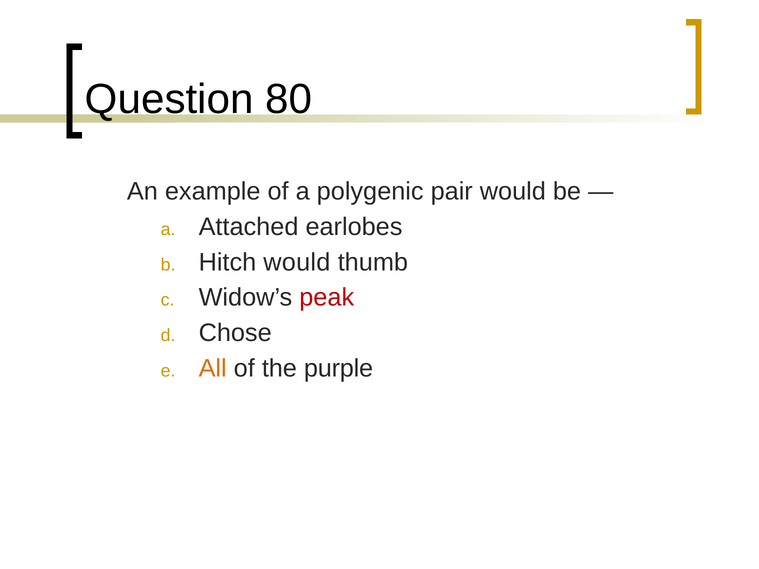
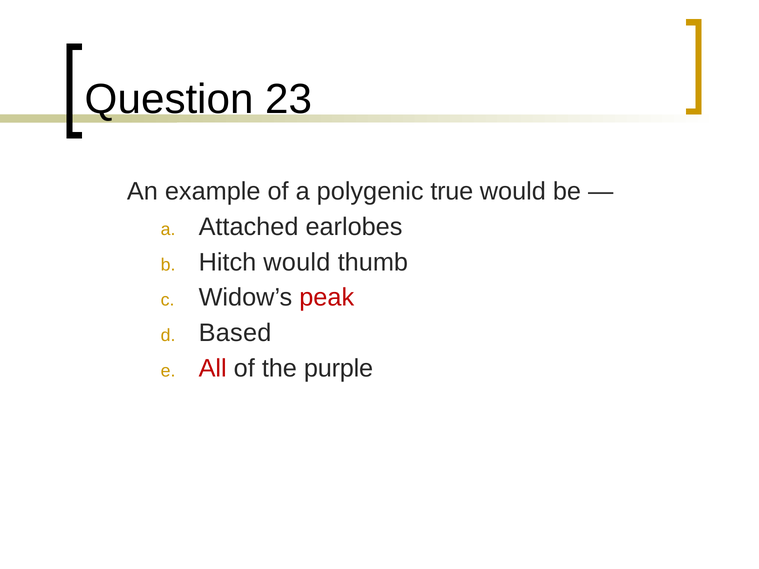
80: 80 -> 23 (289, 99)
pair: pair -> true (452, 192)
Chose: Chose -> Based (235, 333)
All colour: orange -> red (213, 369)
